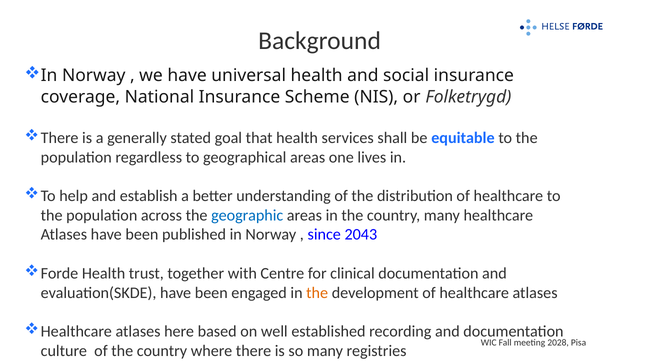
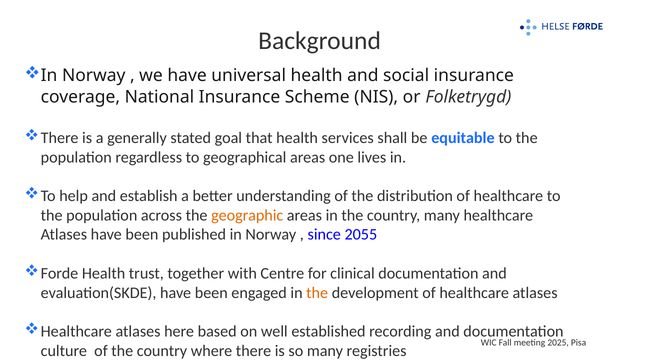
geographic colour: blue -> orange (247, 215)
2043: 2043 -> 2055 (361, 235)
2028: 2028 -> 2025 (558, 342)
